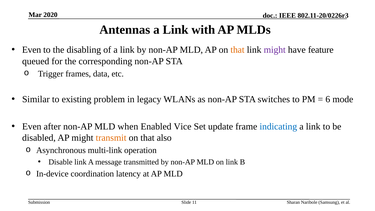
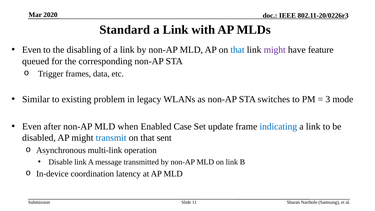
Antennas: Antennas -> Standard (125, 30)
that colour: orange -> blue (237, 50)
6: 6 -> 3 (328, 99)
Vice: Vice -> Case (183, 126)
transmit colour: orange -> blue (111, 138)
also: also -> sent (164, 138)
